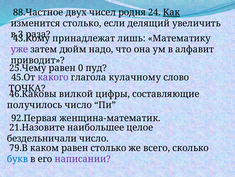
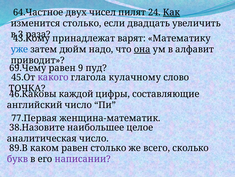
88.Частное: 88.Частное -> 64.Частное (38, 12)
родня: родня -> пилят (132, 12)
делящий: делящий -> двадцать (149, 23)
лишь: лишь -> варят (132, 38)
уже colour: purple -> blue (19, 49)
она underline: none -> present (142, 49)
25.Чему: 25.Чему -> 69.Чему (28, 68)
0: 0 -> 9 (81, 68)
вилкой: вилкой -> каждой (76, 94)
получилось: получилось -> английский (35, 105)
92.Первая: 92.Первая -> 77.Первая (34, 118)
21.Назовите: 21.Назовите -> 38.Назовите (37, 127)
бездельничали: бездельничали -> аналитическая (42, 138)
79.В: 79.В -> 89.В (19, 147)
букв colour: blue -> purple (17, 158)
